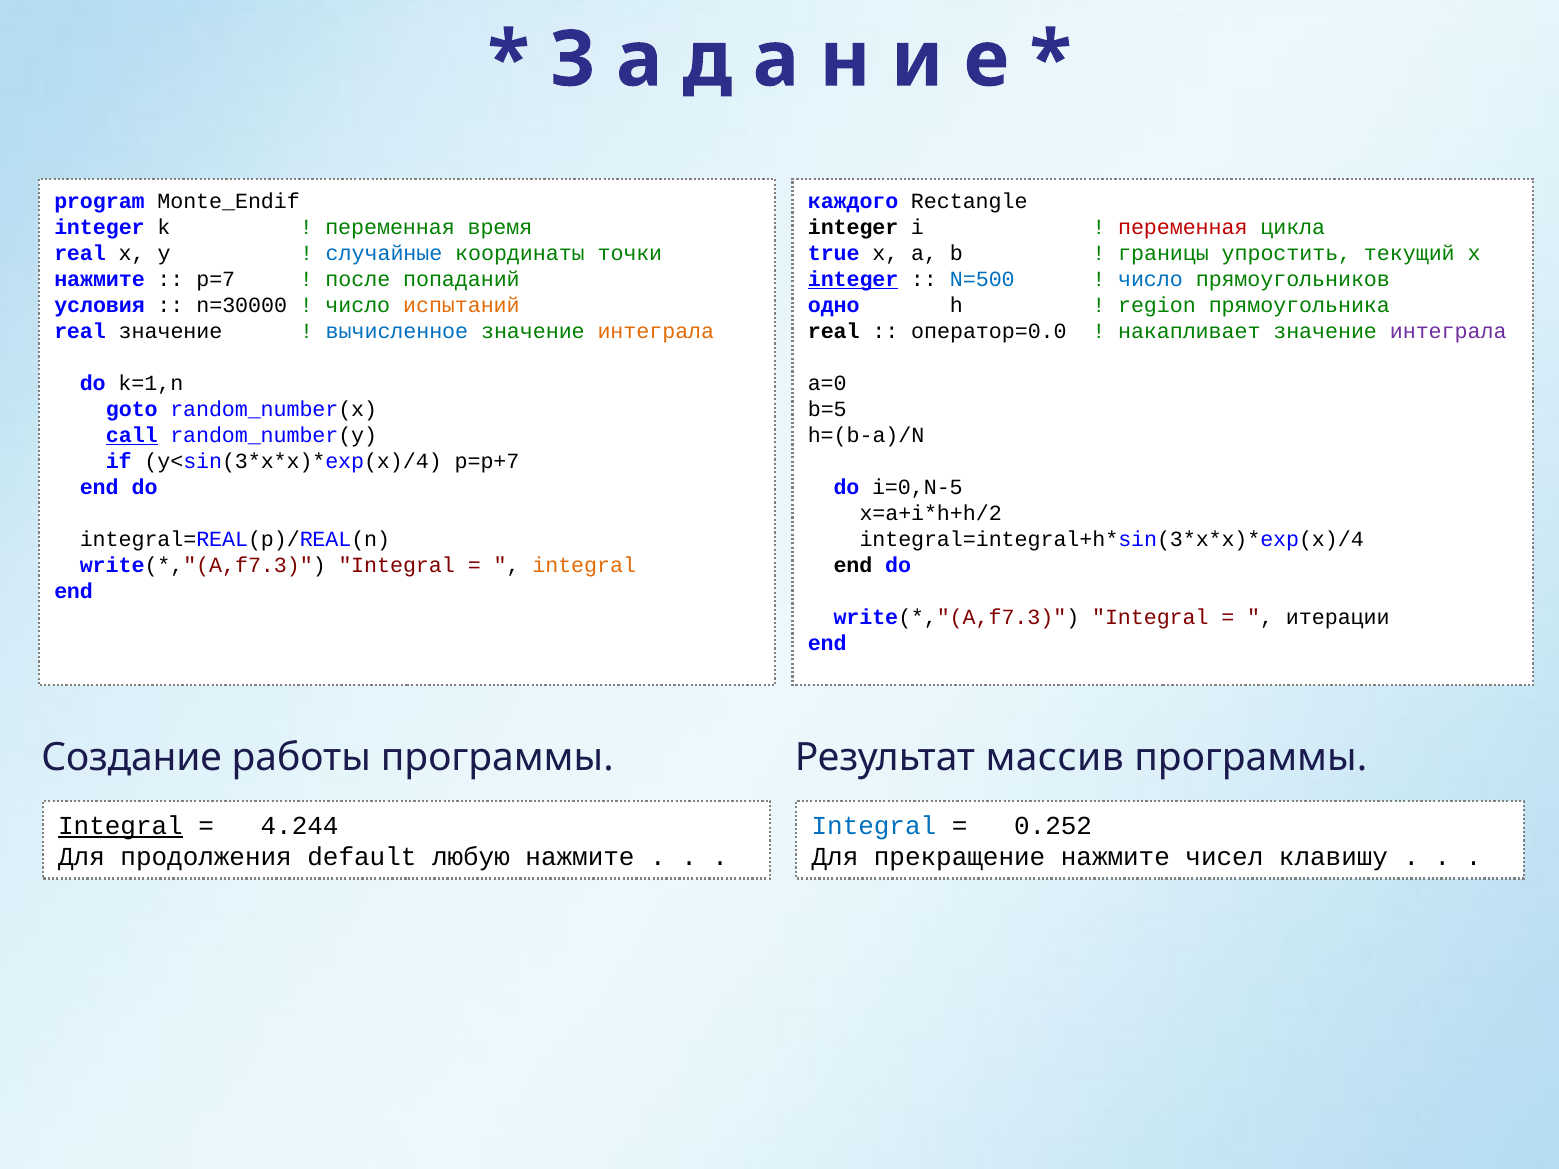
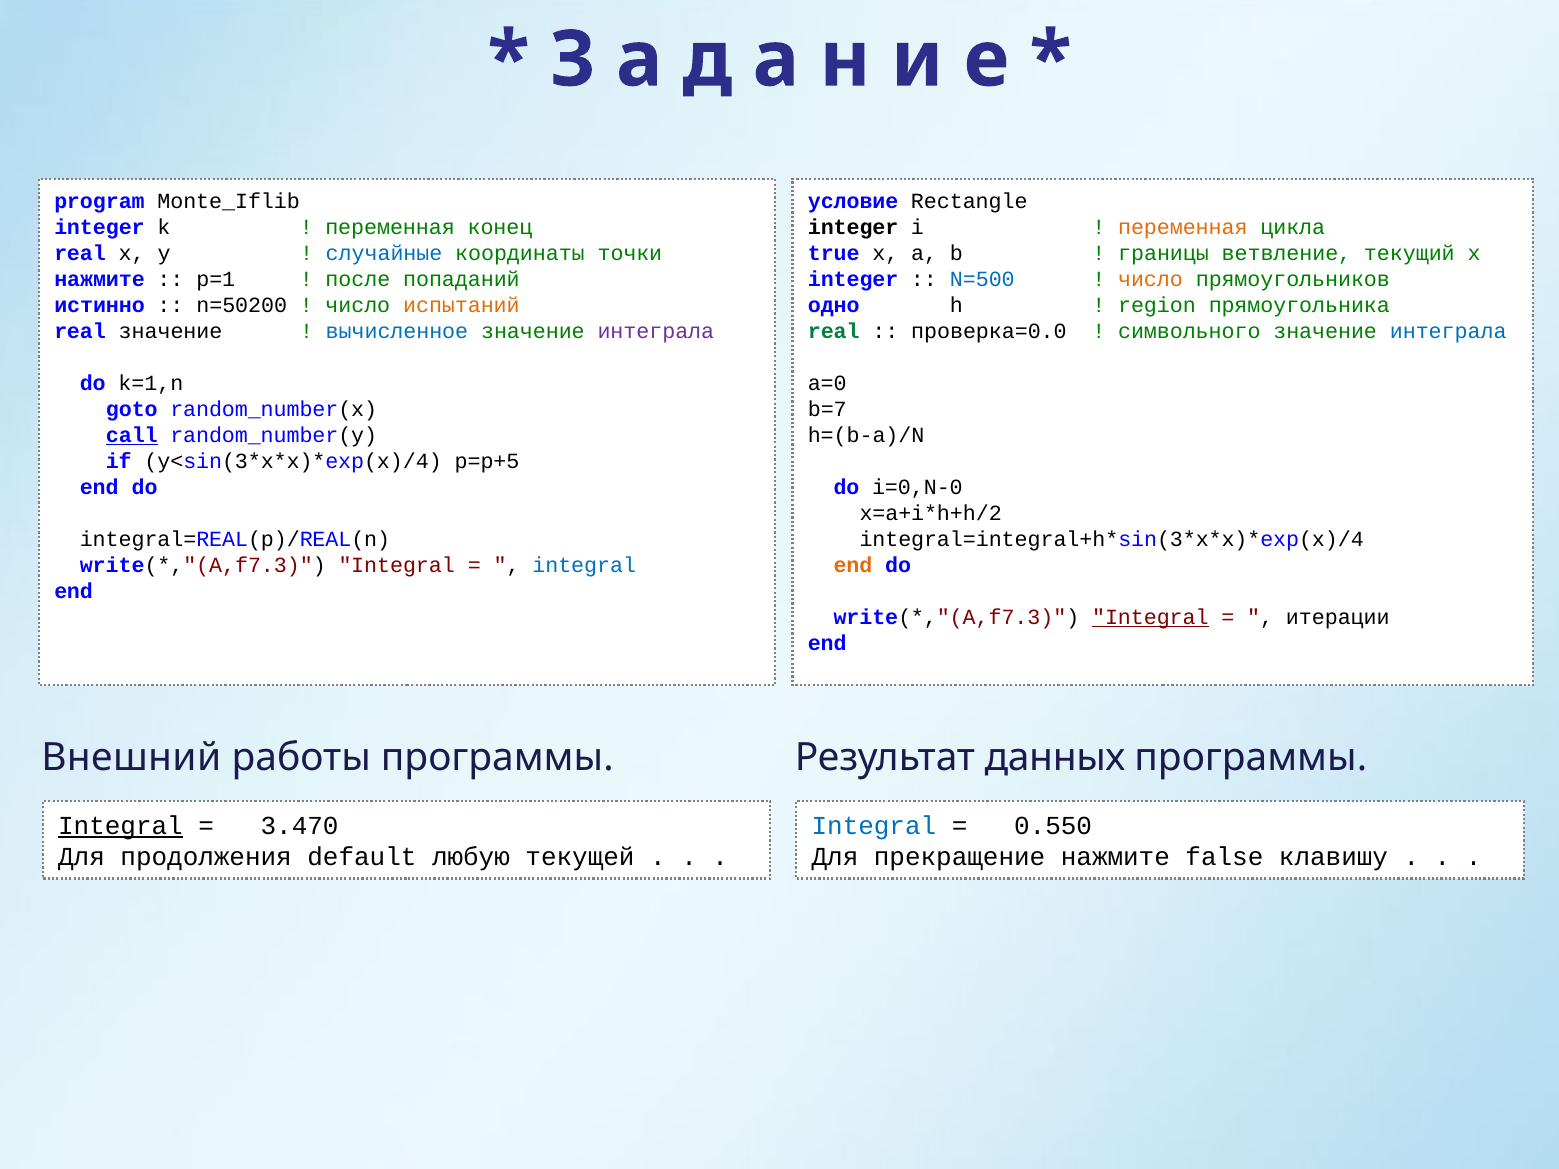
Monte_Endif: Monte_Endif -> Monte_Iflib (229, 201)
каждого: каждого -> условие (853, 201)
время: время -> конец (500, 227)
переменная colour: red -> orange (1183, 227)
упростить: упростить -> ветвление (1286, 253)
p=7: p=7 -> p=1 (216, 279)
integer underline: present -> none (853, 279)
число colour: blue -> orange (1150, 279)
условия: условия -> истинно (100, 305)
n=30000: n=30000 -> n=50200 (242, 305)
интеграла colour: orange -> purple (656, 331)
real colour: black -> green (834, 331)
оператор=0.0: оператор=0.0 -> проверка=0.0 (989, 331)
накапливает: накапливает -> символьного (1189, 331)
интеграла colour: purple -> blue (1448, 331)
b=5: b=5 -> b=7 (827, 409)
p=p+7: p=p+7 -> p=p+5 (487, 461)
i=0,N-5: i=0,N-5 -> i=0,N-0 (917, 487)
integral colour: orange -> blue (584, 565)
end colour: black -> orange (853, 565)
Integral underline: none -> present (1150, 617)
Создание: Создание -> Внешний (131, 758)
массив: массив -> данных (1055, 758)
4.244: 4.244 -> 3.470 (300, 826)
0.252: 0.252 -> 0.550 (1053, 826)
любую нажмите: нажмите -> текущей (580, 857)
чисел: чисел -> false (1224, 857)
